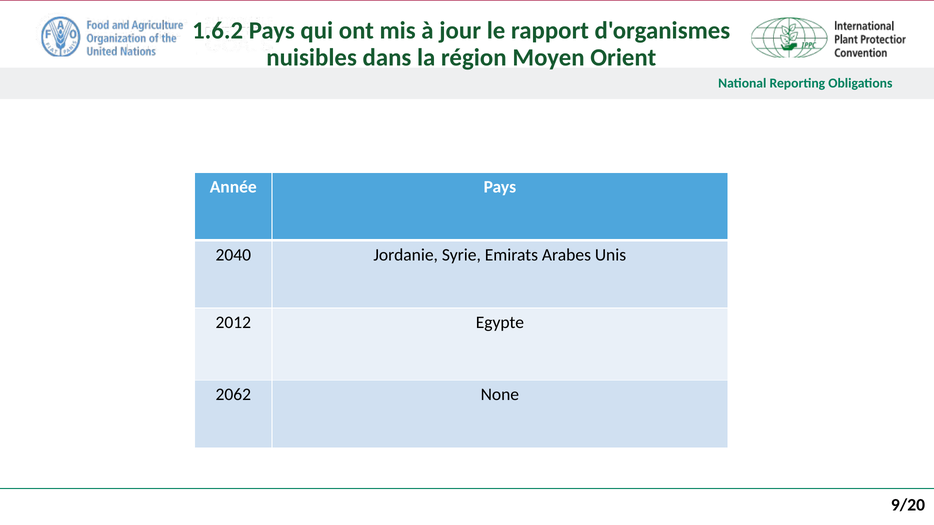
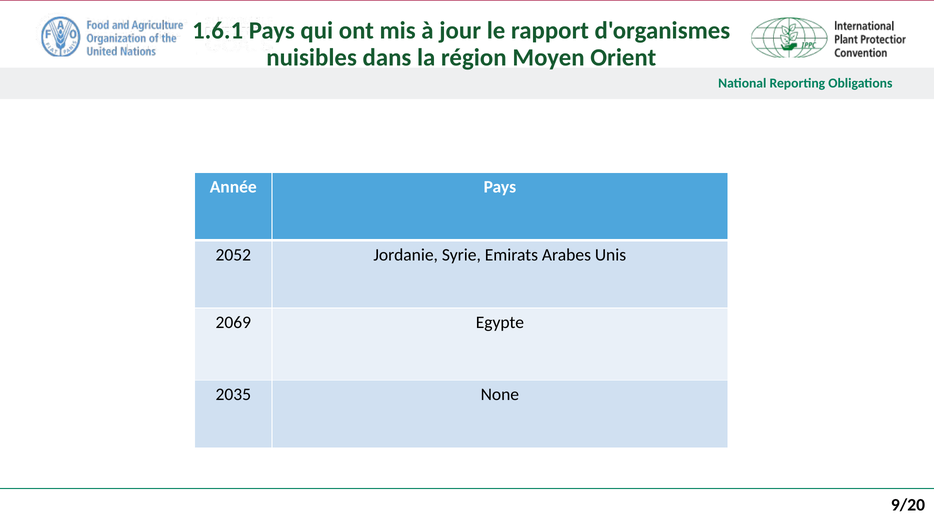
1.6.2: 1.6.2 -> 1.6.1 (218, 31)
2040: 2040 -> 2052 (233, 255)
2012: 2012 -> 2069 (233, 323)
2062: 2062 -> 2035 (233, 395)
